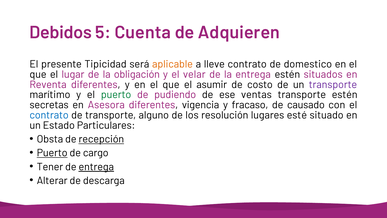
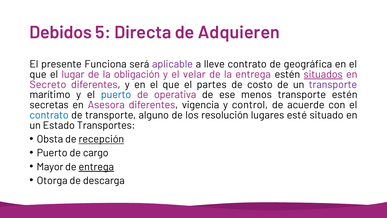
Cuenta: Cuenta -> Directa (143, 33)
Tipicidad: Tipicidad -> Funciona (106, 64)
aplicable colour: orange -> purple (172, 64)
domestico: domestico -> geográfica (308, 64)
situados underline: none -> present (323, 74)
Reventa: Reventa -> Secreto (48, 84)
asumir: asumir -> partes (212, 84)
puerto colour: green -> blue (116, 95)
pudiendo: pudiendo -> operativa (175, 95)
ventas: ventas -> menos (256, 95)
fracaso: fracaso -> control (250, 105)
causado: causado -> acuerde (306, 105)
Particulares: Particulares -> Transportes (106, 125)
Puerto underline: present -> none (52, 153)
Tener: Tener -> Mayor (50, 167)
Alterar: Alterar -> Otorga (52, 180)
